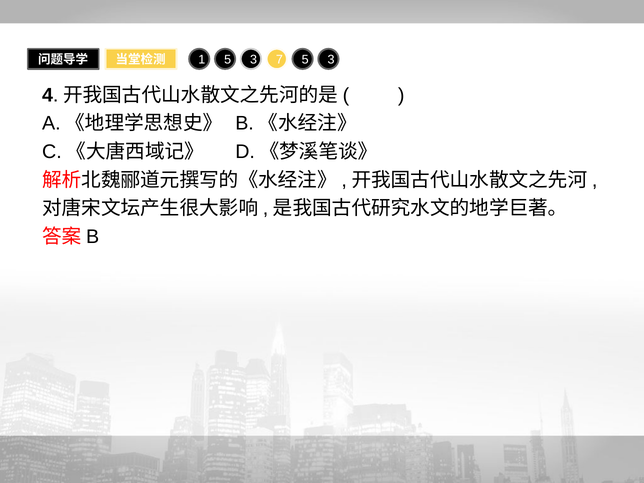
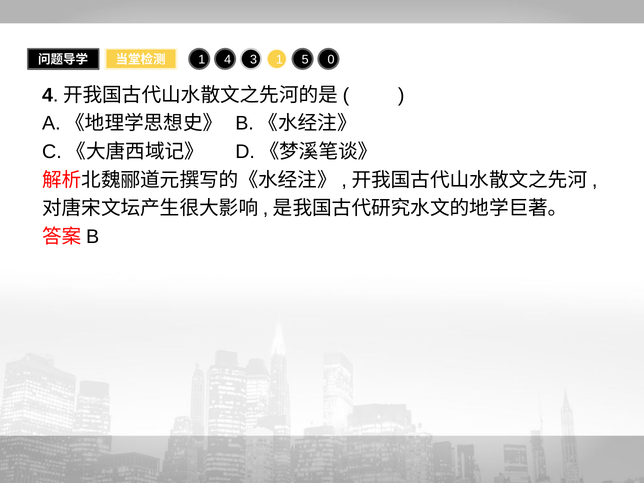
1 5: 5 -> 4 (228, 60)
3 7: 7 -> 1 (279, 60)
3: 3 -> 0 (331, 60)
